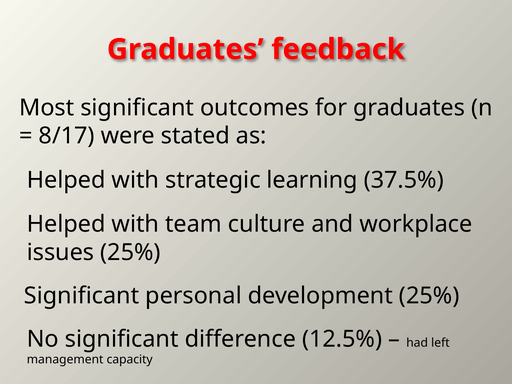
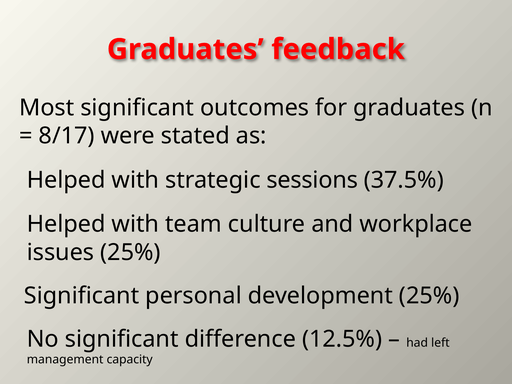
learning: learning -> sessions (312, 180)
